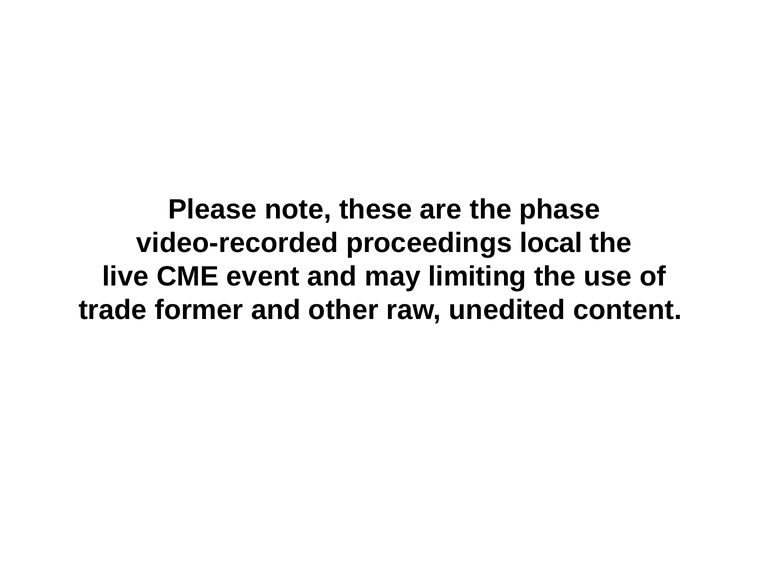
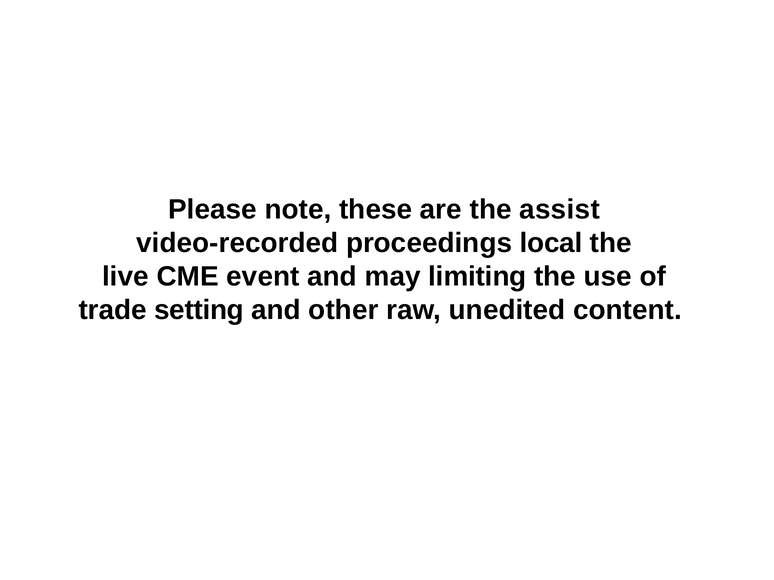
phase: phase -> assist (560, 210)
former: former -> setting (199, 310)
